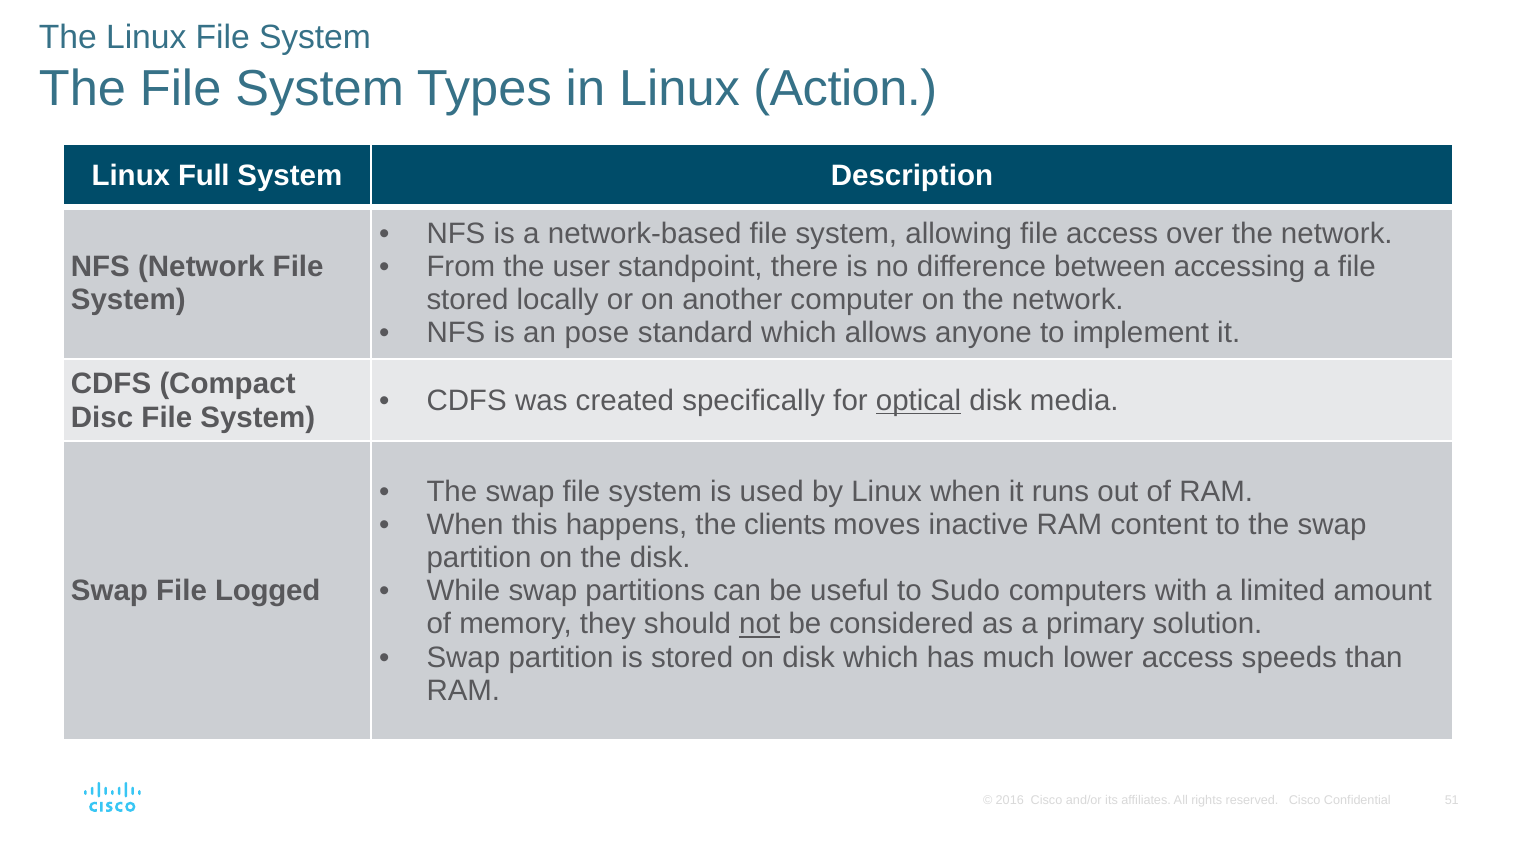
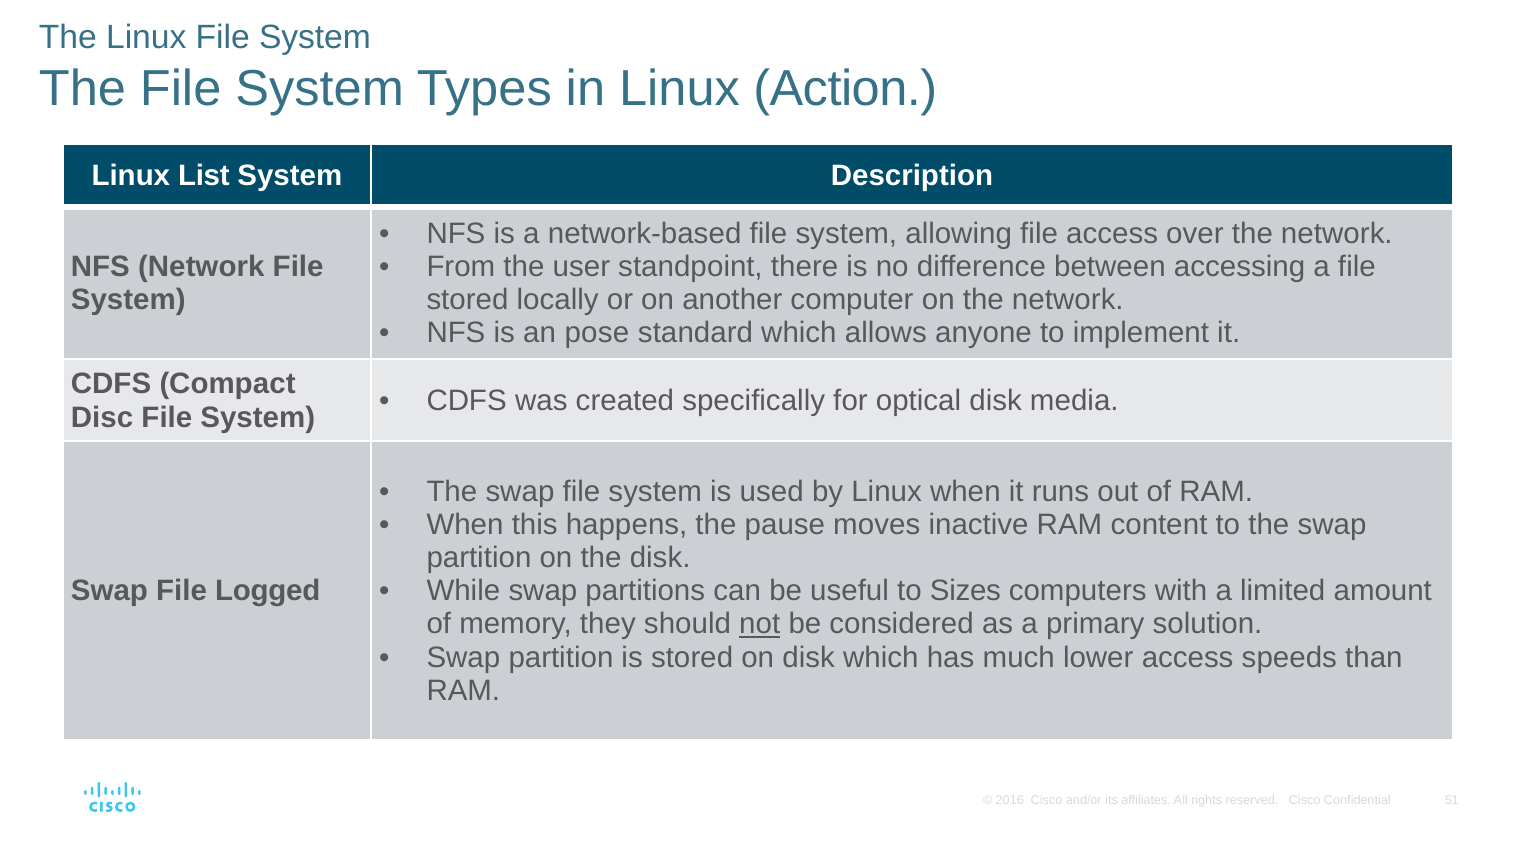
Full: Full -> List (204, 176)
optical underline: present -> none (918, 401)
clients: clients -> pause (785, 525)
Sudo: Sudo -> Sizes (965, 591)
